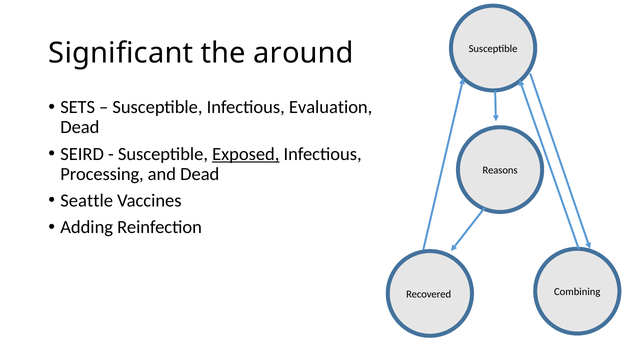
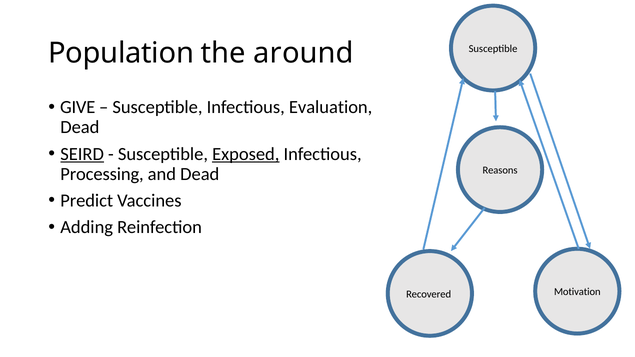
Significant: Significant -> Population (121, 53)
SETS: SETS -> GIVE (78, 107)
SEIRD underline: none -> present (82, 154)
Seattle: Seattle -> Predict (87, 201)
Combining: Combining -> Motivation (577, 292)
